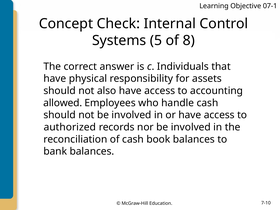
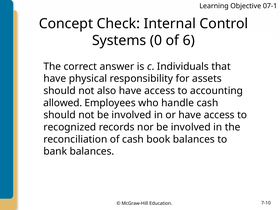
5: 5 -> 0 (156, 40)
8: 8 -> 6 (189, 40)
authorized: authorized -> recognized (70, 127)
